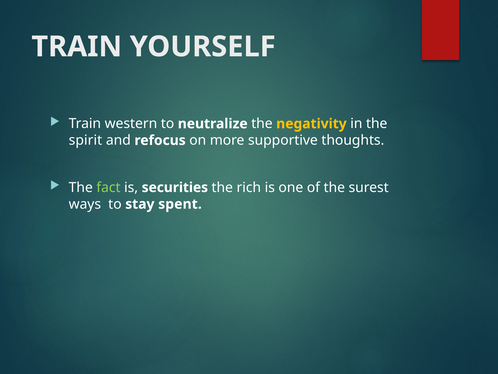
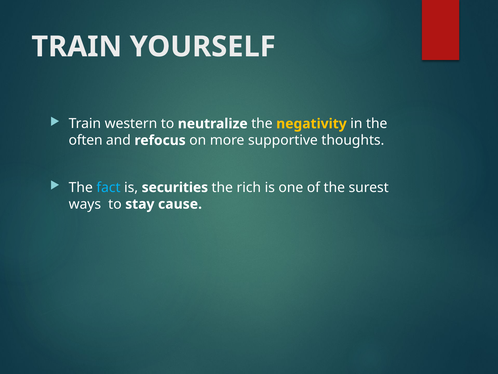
spirit: spirit -> often (86, 140)
fact colour: light green -> light blue (108, 187)
spent: spent -> cause (180, 204)
